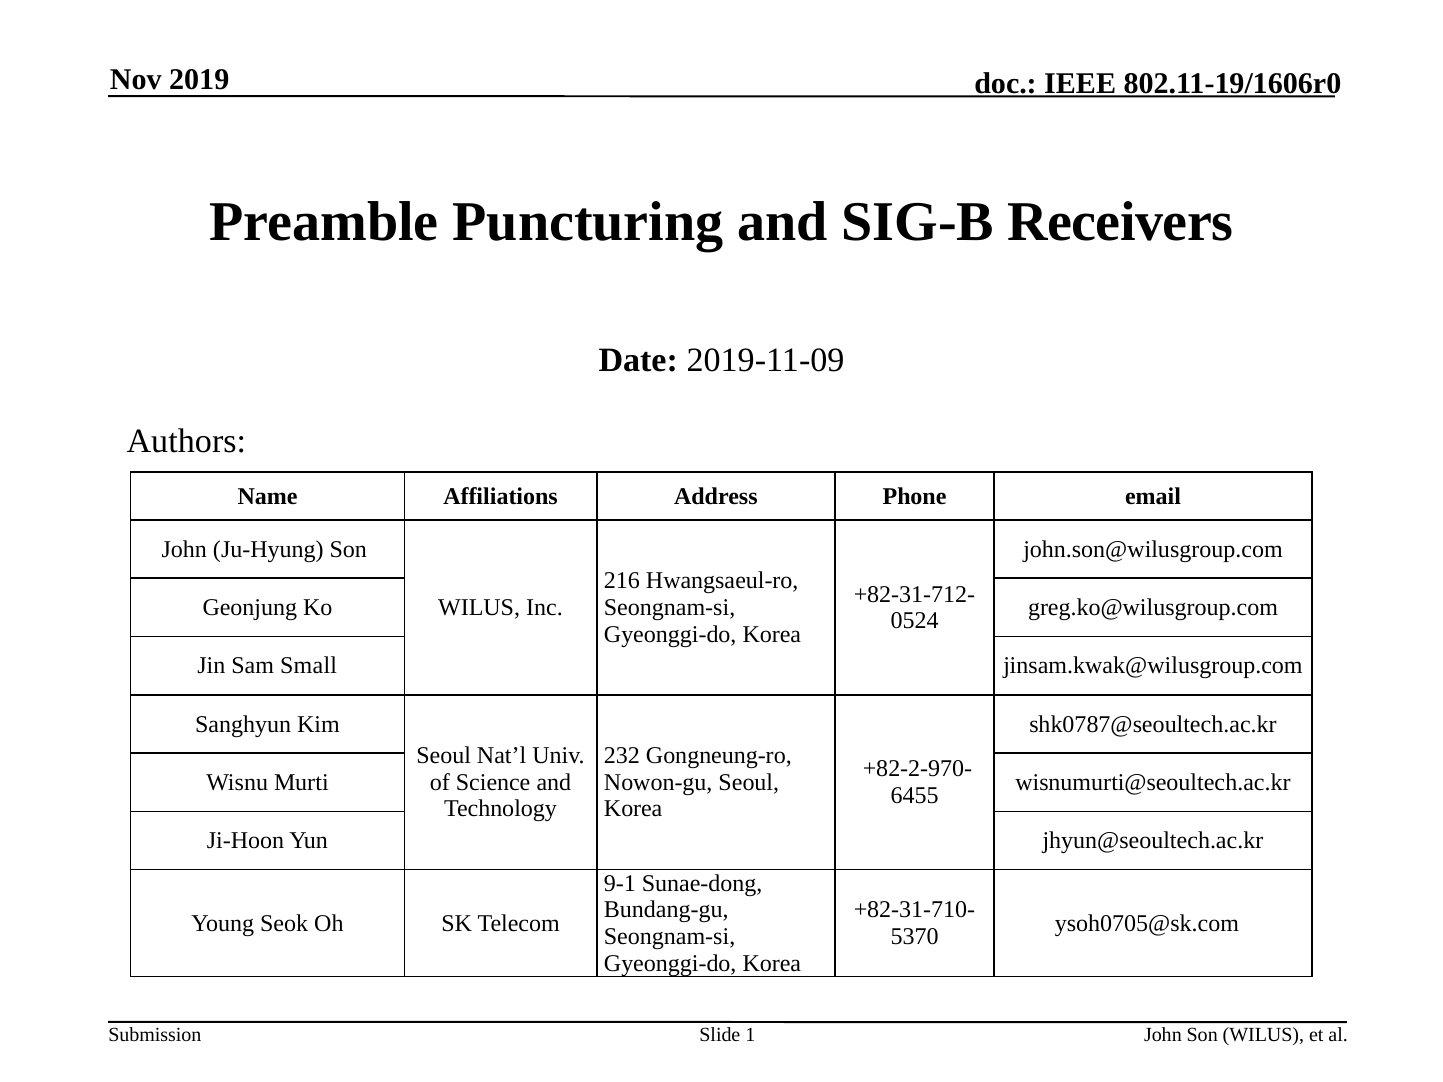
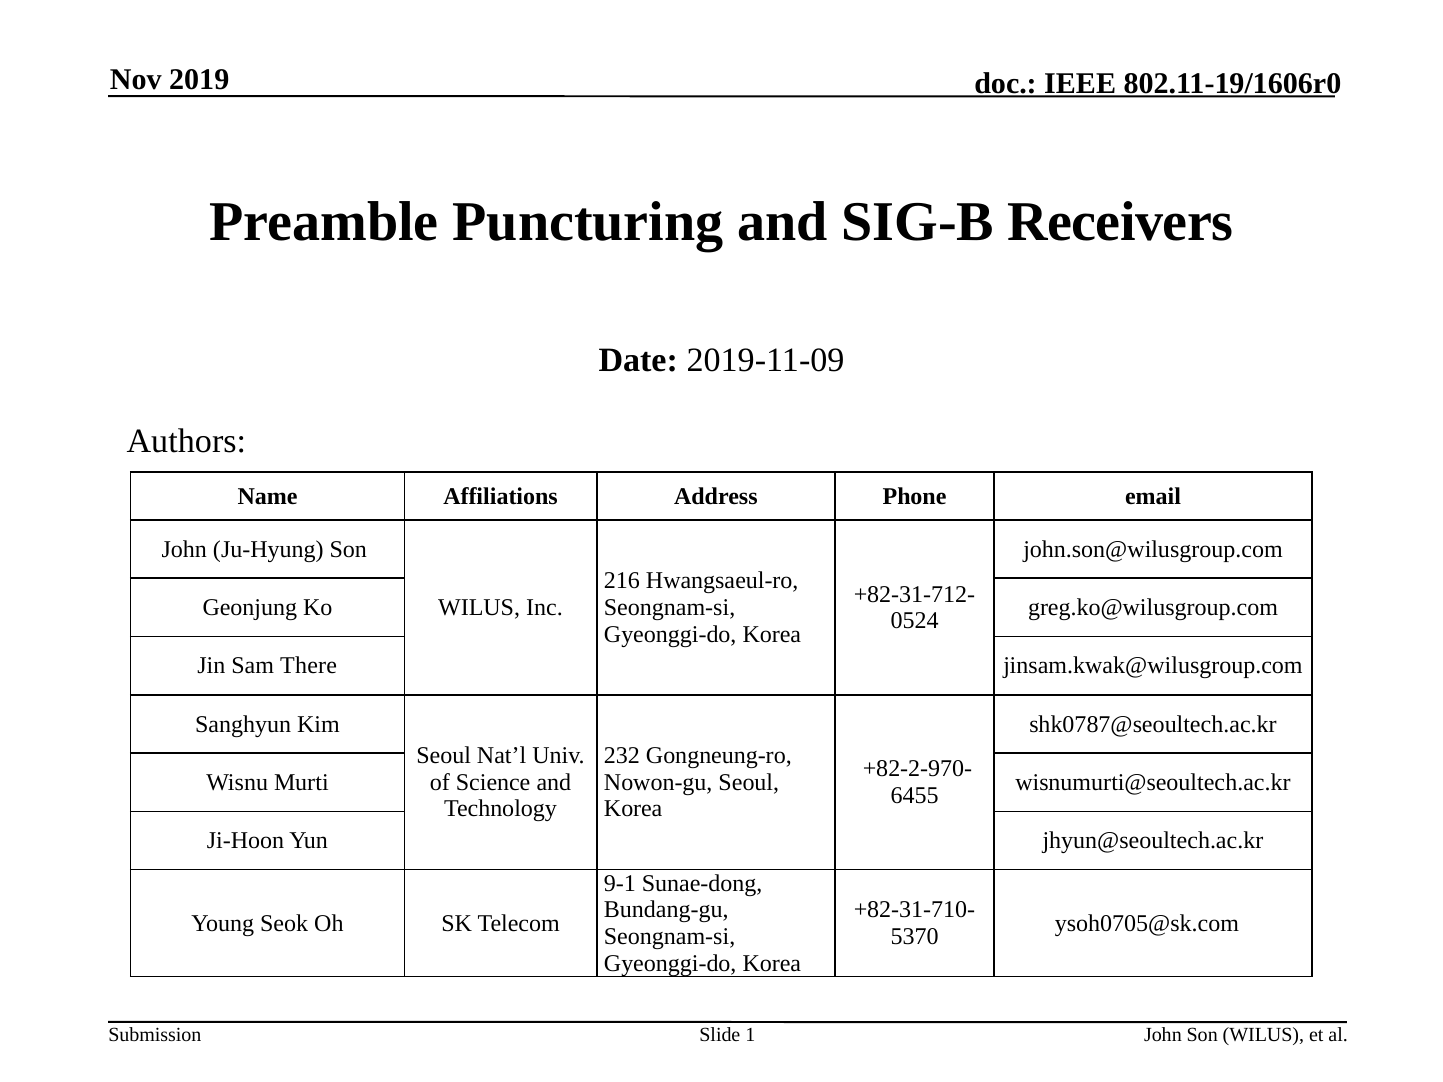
Small: Small -> There (309, 666)
